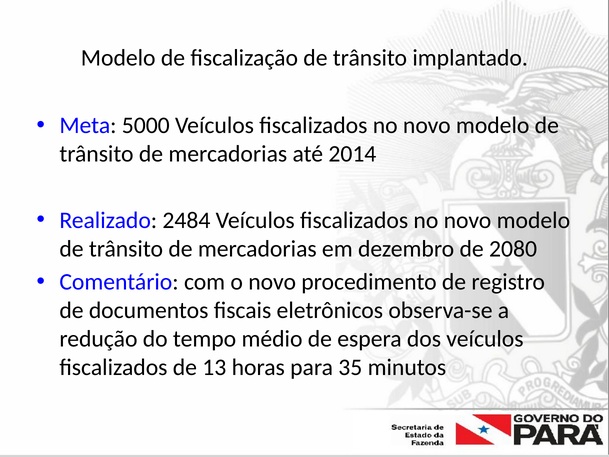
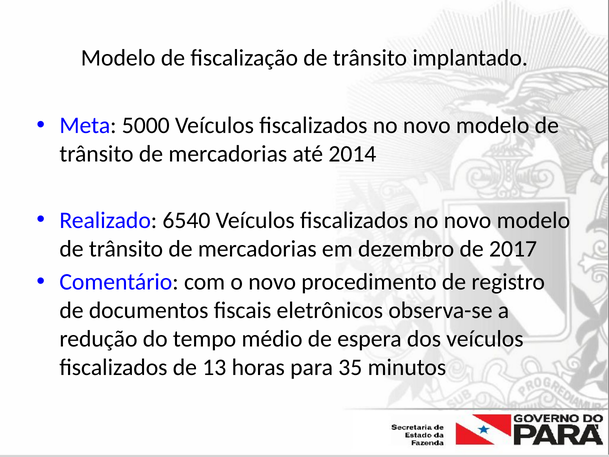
2484: 2484 -> 6540 (186, 220)
2080: 2080 -> 2017 (513, 249)
